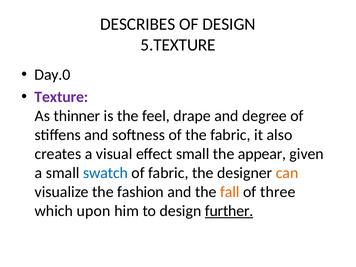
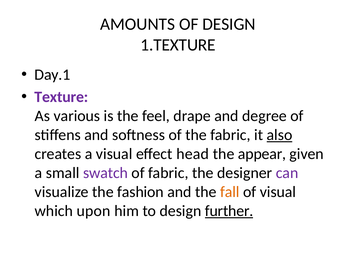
DESCRIBES: DESCRIBES -> AMOUNTS (138, 24)
5.TEXTURE: 5.TEXTURE -> 1.TEXTURE (178, 45)
Day.0: Day.0 -> Day.1 (52, 75)
thinner: thinner -> various (77, 116)
also underline: none -> present (280, 135)
effect small: small -> head (193, 154)
swatch colour: blue -> purple (106, 173)
can colour: orange -> purple (287, 173)
of three: three -> visual (278, 192)
